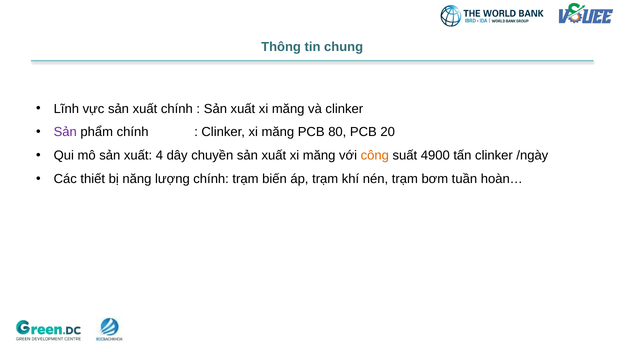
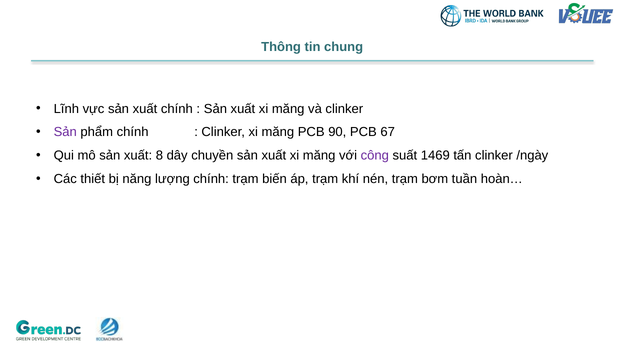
80: 80 -> 90 (337, 132)
20: 20 -> 67 (388, 132)
4: 4 -> 8 (159, 155)
công colour: orange -> purple (375, 155)
4900: 4900 -> 1469 (435, 155)
